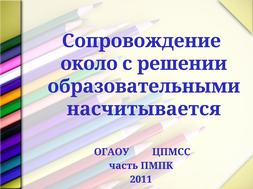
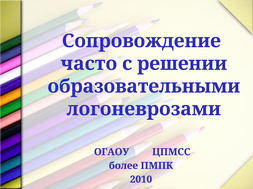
около: около -> часто (89, 64)
насчитывается: насчитывается -> логоневрозами (144, 109)
часть: часть -> более (123, 166)
2011: 2011 -> 2010 (141, 180)
